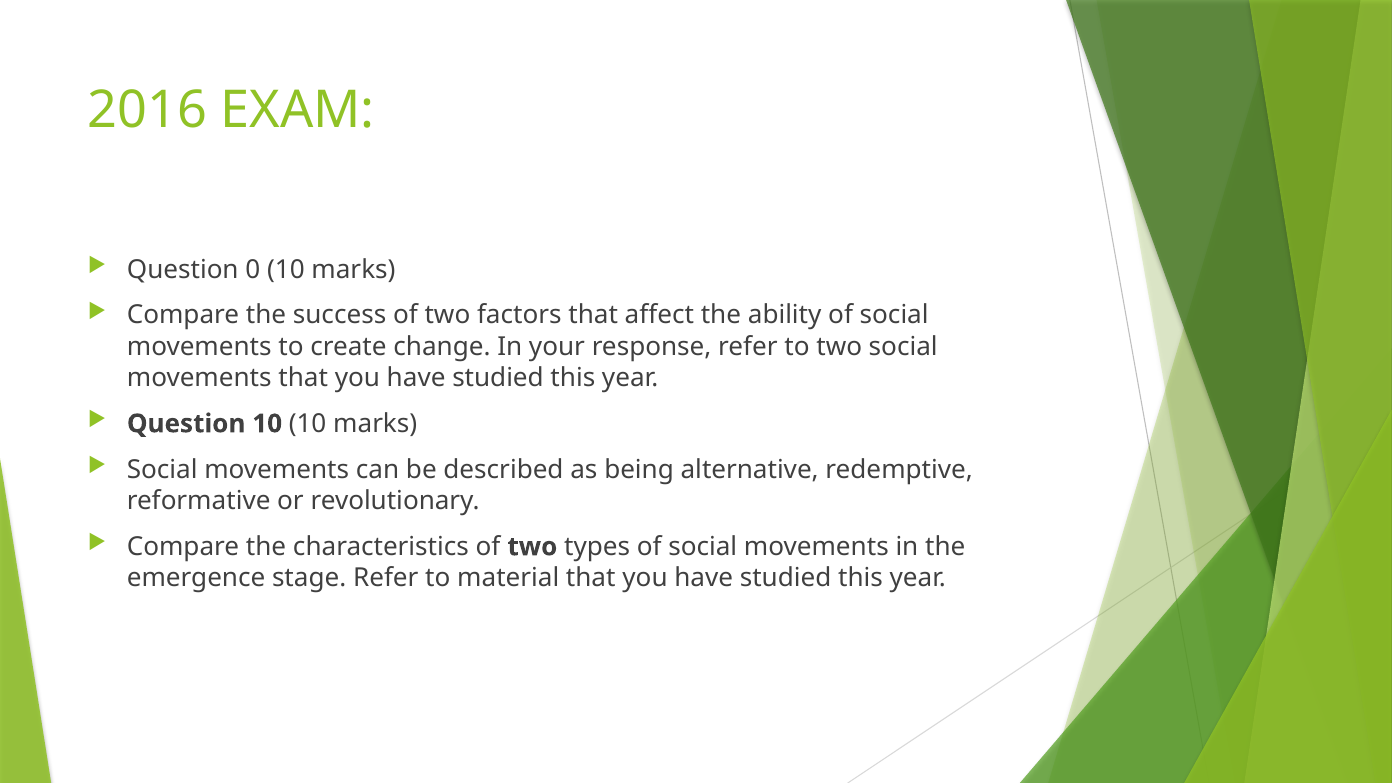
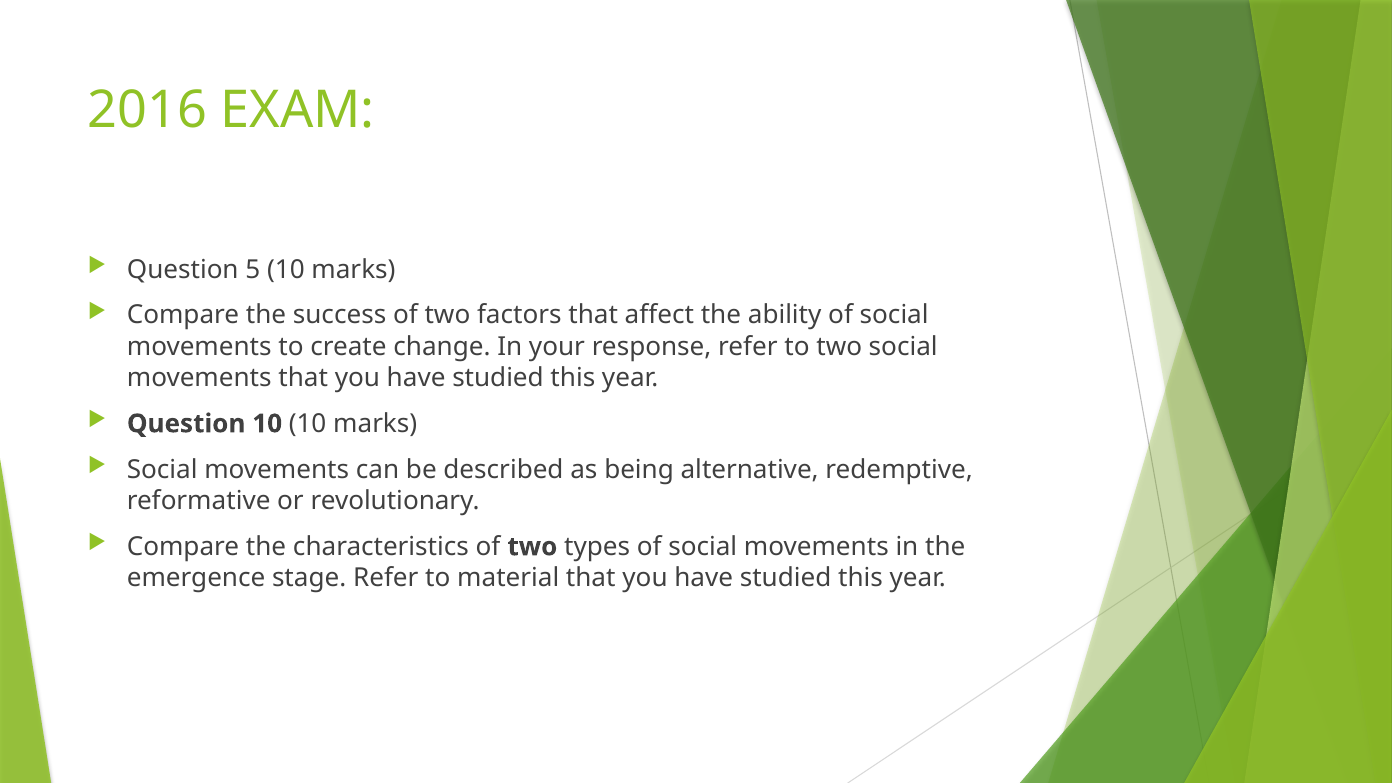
0: 0 -> 5 (253, 269)
